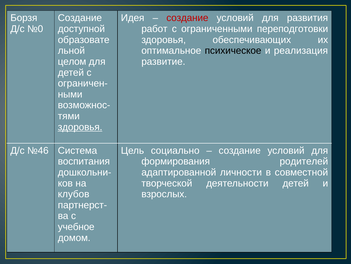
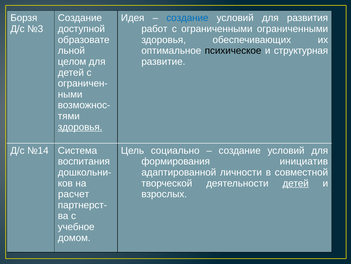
создание colour: red -> blue (187, 18)
№0: №0 -> №3 (35, 29)
ограниченными переподготовки: переподготовки -> ограниченными (292, 29)
реализация: реализация -> структурная (301, 51)
№46: №46 -> №14 (38, 150)
родителей: родителей -> инициатив (304, 161)
детей underline: none -> present (296, 183)
клубов: клубов -> расчет (74, 194)
